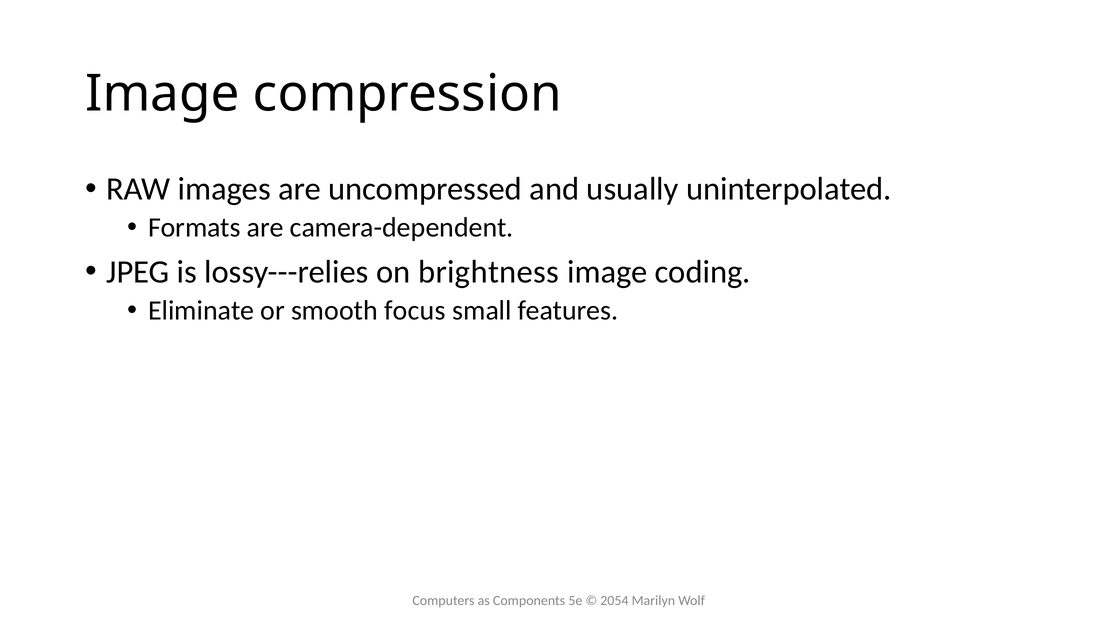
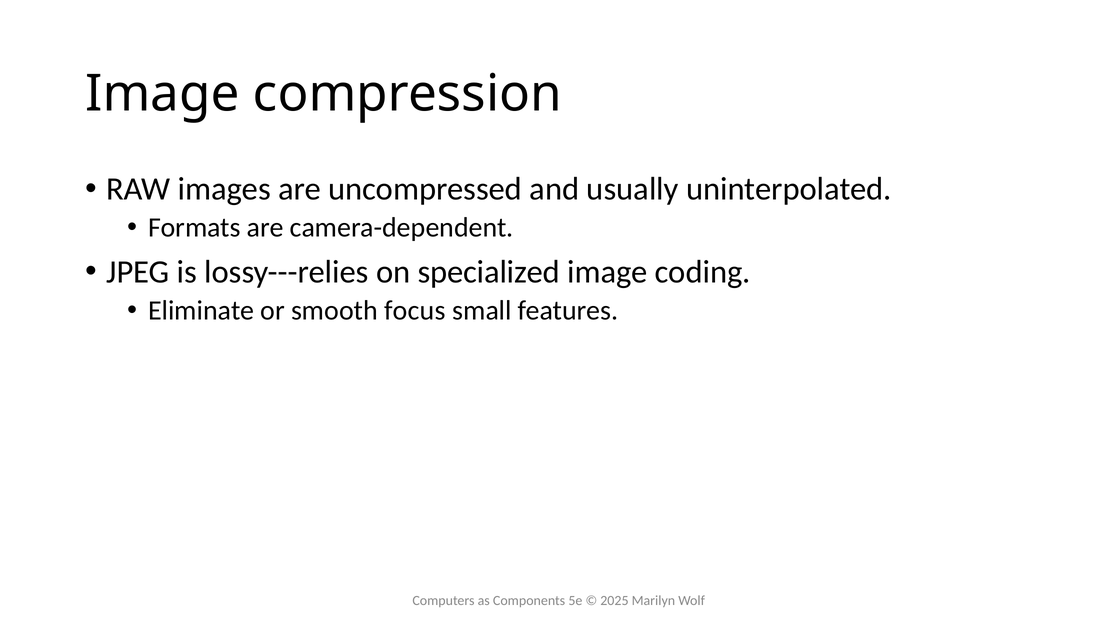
brightness: brightness -> specialized (489, 272)
2054: 2054 -> 2025 (614, 600)
